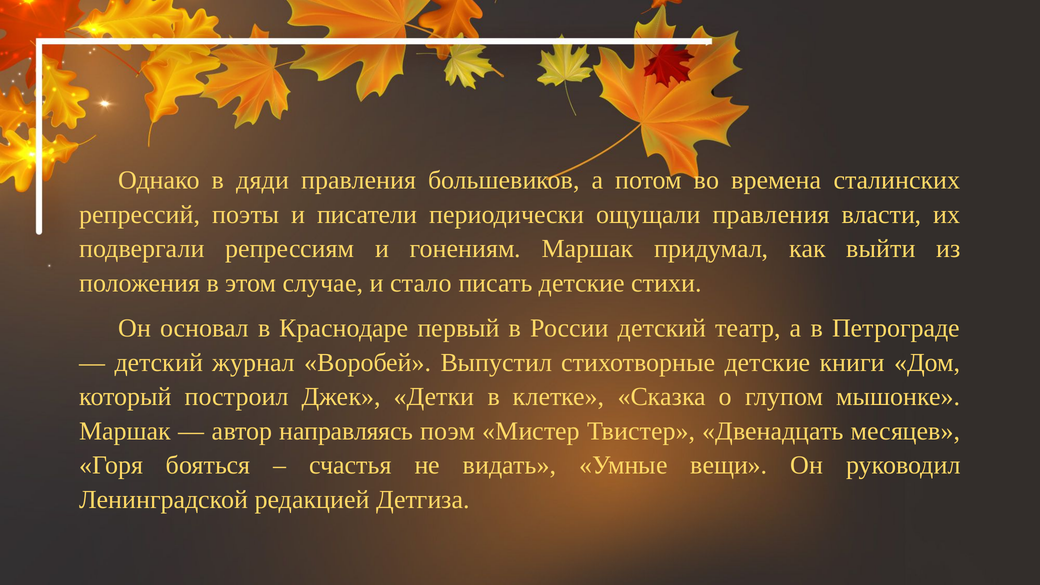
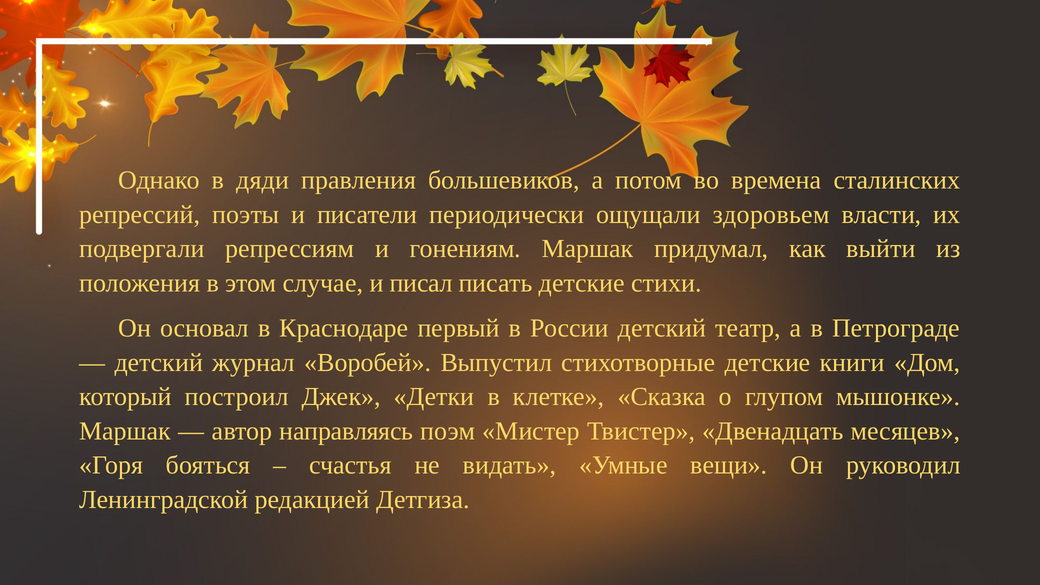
ощущали правления: правления -> здоровьем (771, 214)
стало: стало -> писал (421, 283)
